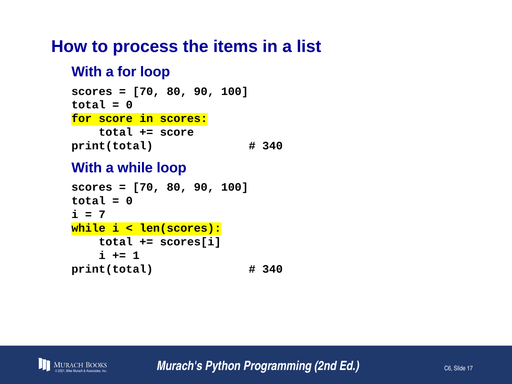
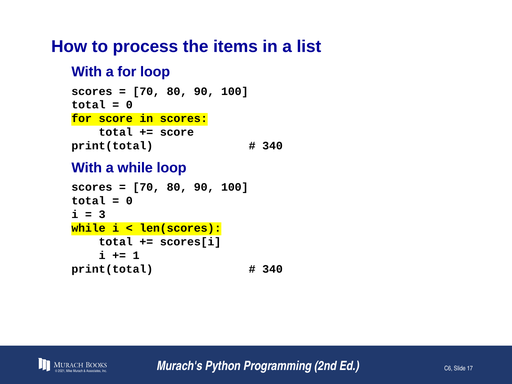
7: 7 -> 3 (102, 215)
